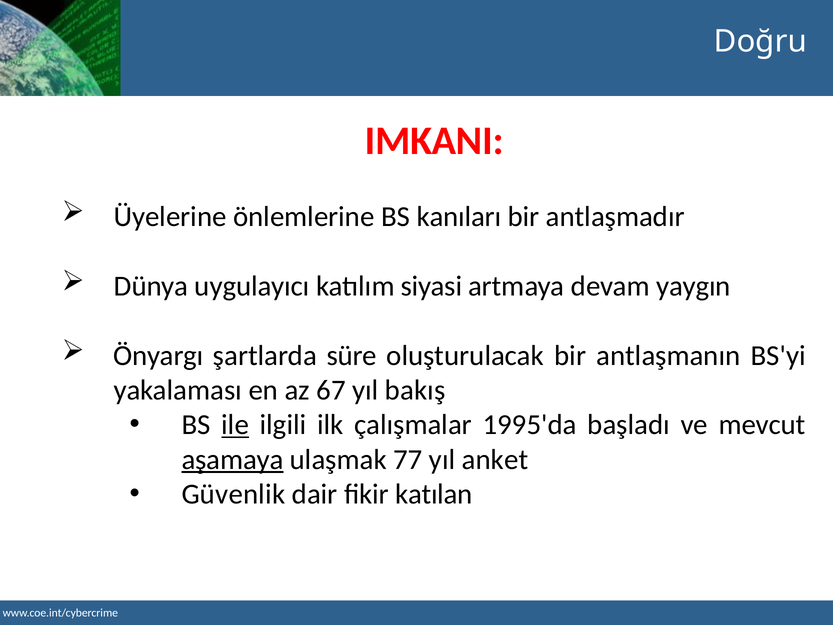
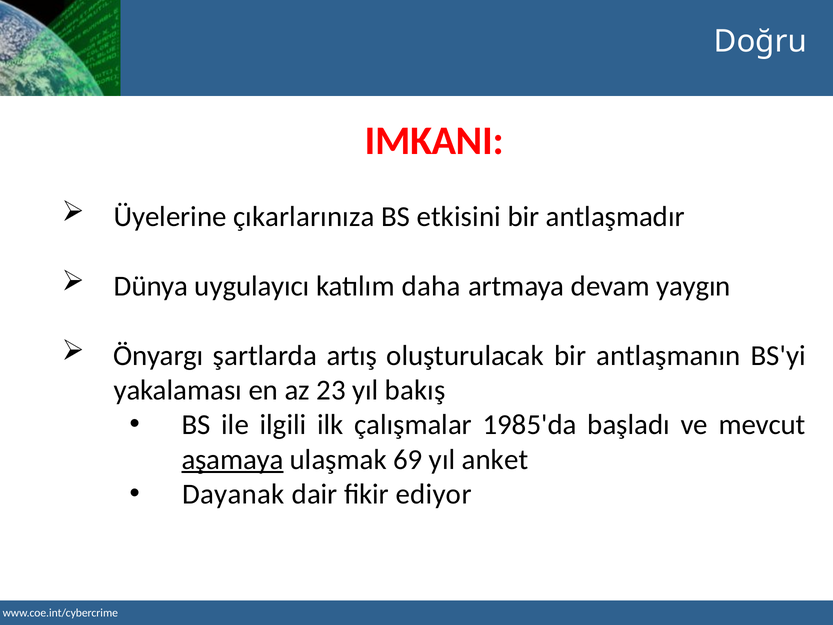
önlemlerine: önlemlerine -> çıkarlarınıza (304, 217)
kanıları: kanıları -> etkisini (459, 217)
siyasi: siyasi -> daha (431, 286)
süre: süre -> artış (352, 355)
67: 67 -> 23 (331, 390)
ile underline: present -> none (235, 425)
1995'da: 1995'da -> 1985'da (530, 425)
77: 77 -> 69 (408, 459)
Güvenlik: Güvenlik -> Dayanak (233, 494)
katılan: katılan -> ediyor (434, 494)
